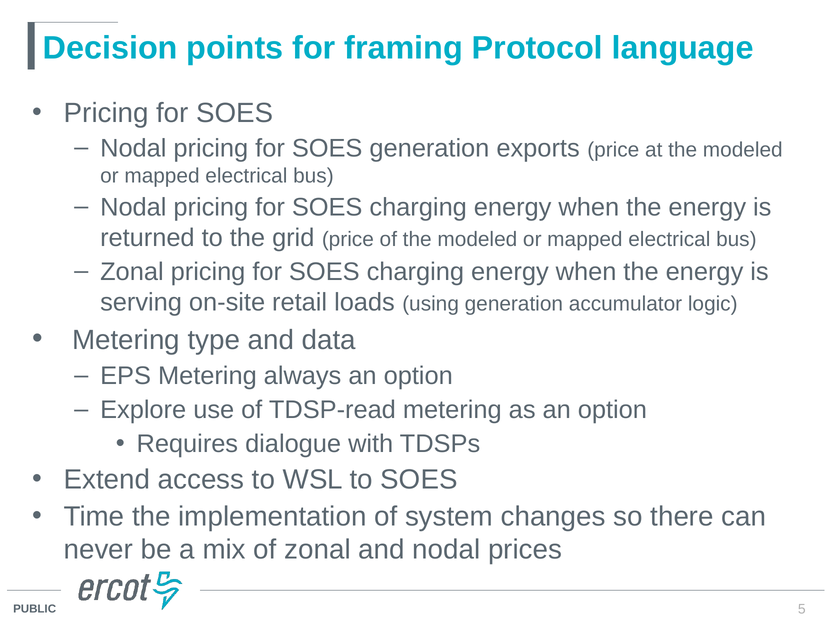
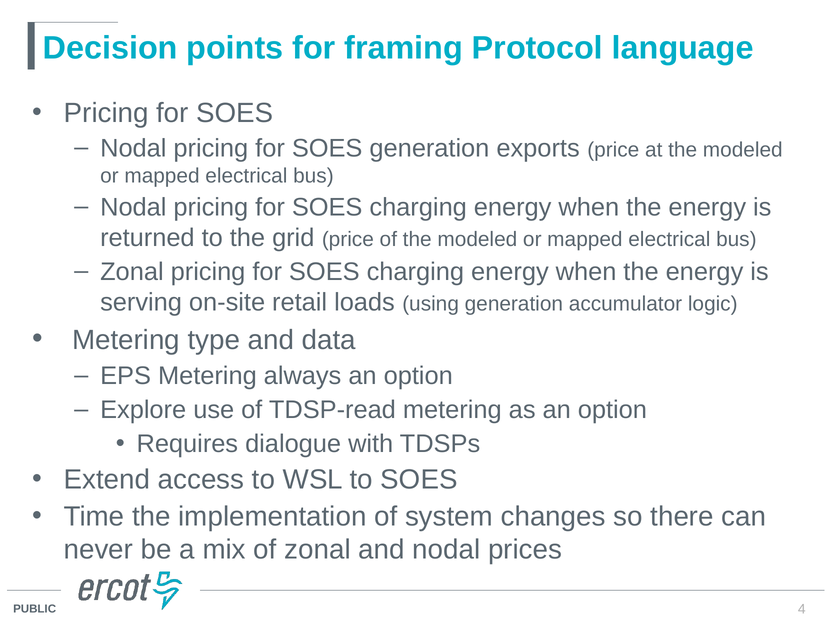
5: 5 -> 4 (802, 609)
